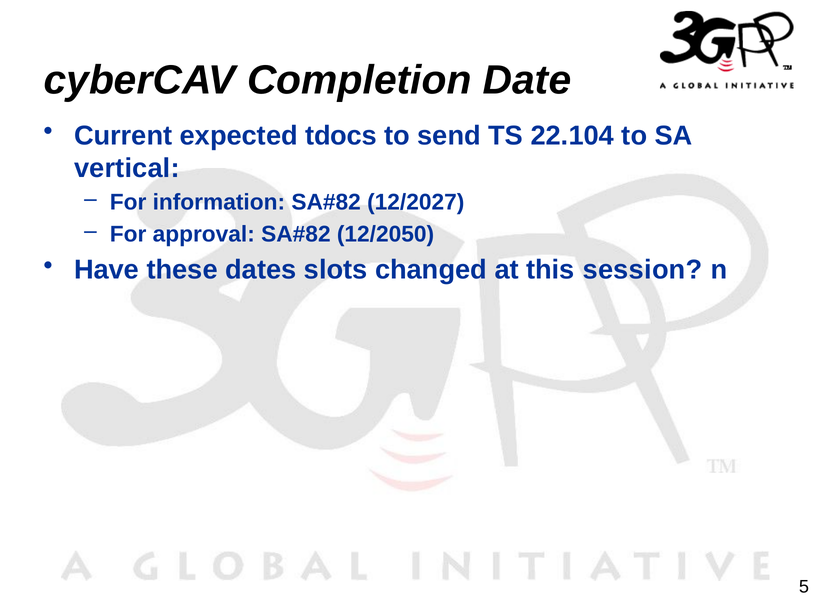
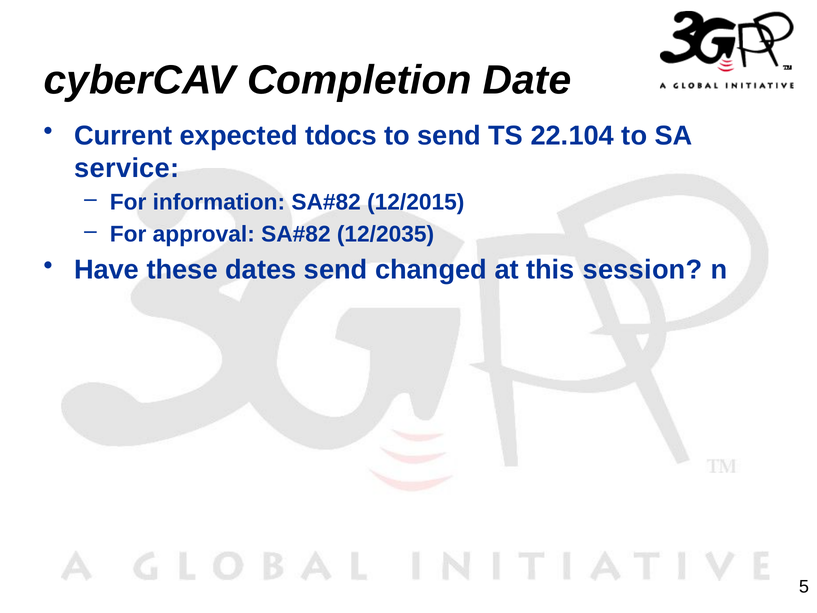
vertical: vertical -> service (127, 168)
12/2027: 12/2027 -> 12/2015 (416, 202)
12/2050: 12/2050 -> 12/2035 (386, 234)
dates slots: slots -> send (336, 270)
